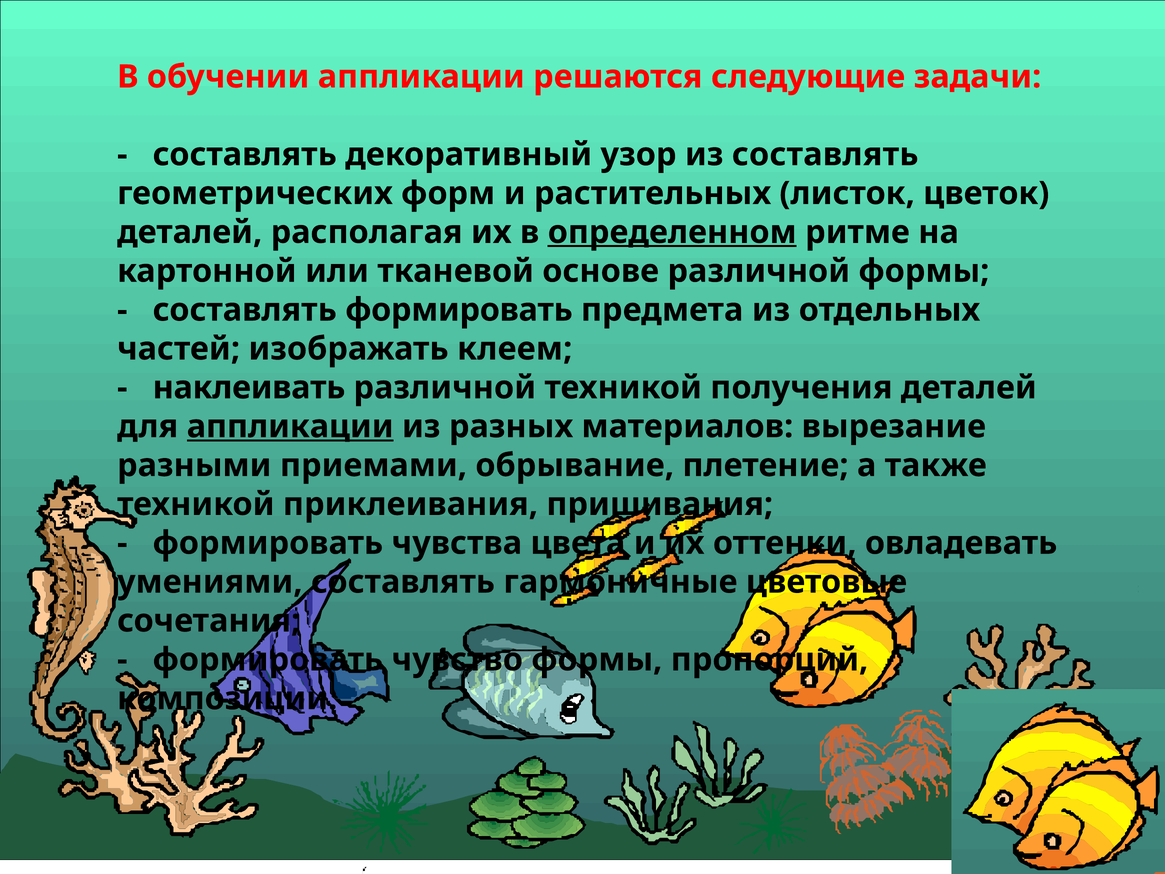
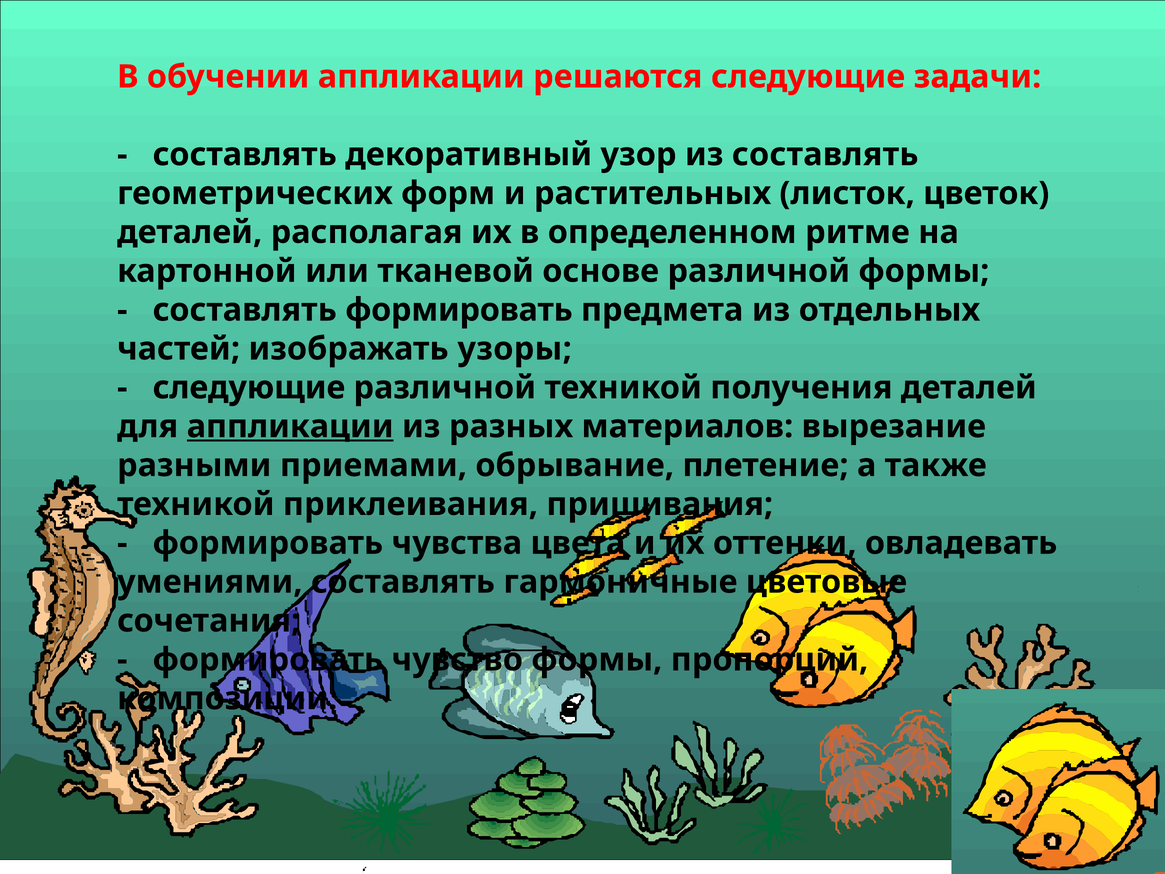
определенном underline: present -> none (672, 232)
клеем: клеем -> узоры (515, 349)
наклеивать: наклеивать -> следующие (249, 388)
